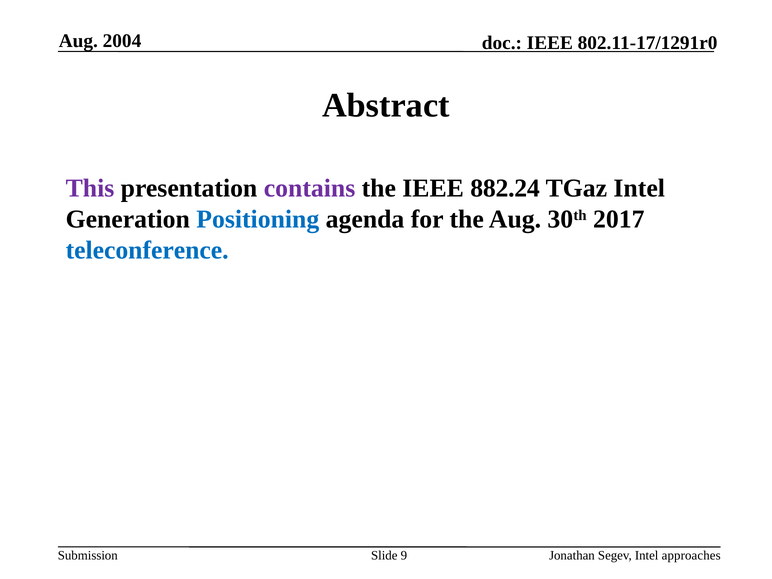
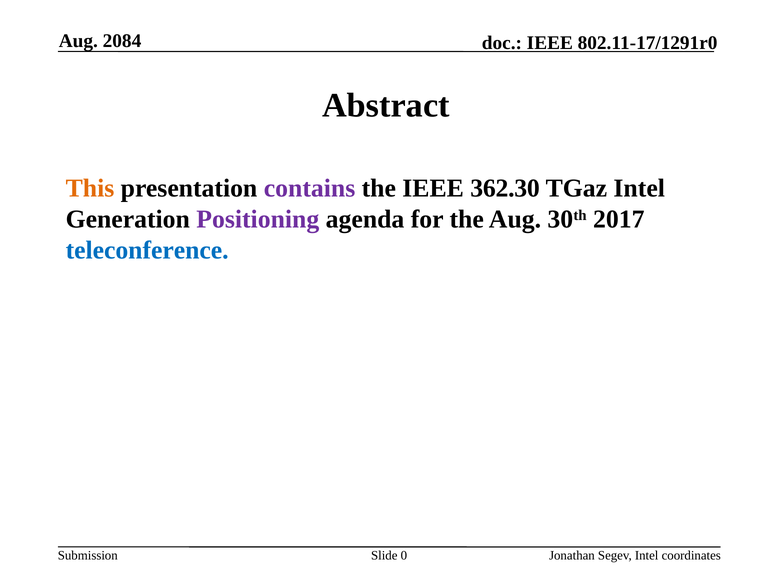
2004: 2004 -> 2084 (122, 41)
This colour: purple -> orange (90, 188)
882.24: 882.24 -> 362.30 (505, 188)
Positioning colour: blue -> purple (258, 219)
9: 9 -> 0 (404, 555)
approaches: approaches -> coordinates (691, 555)
